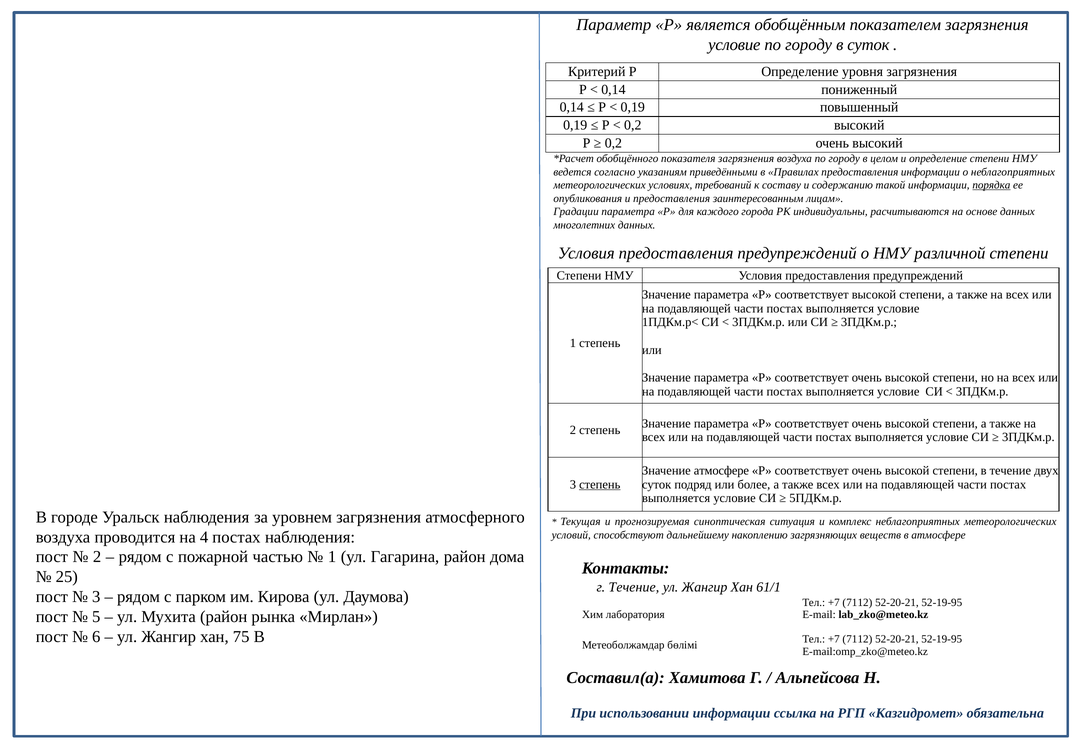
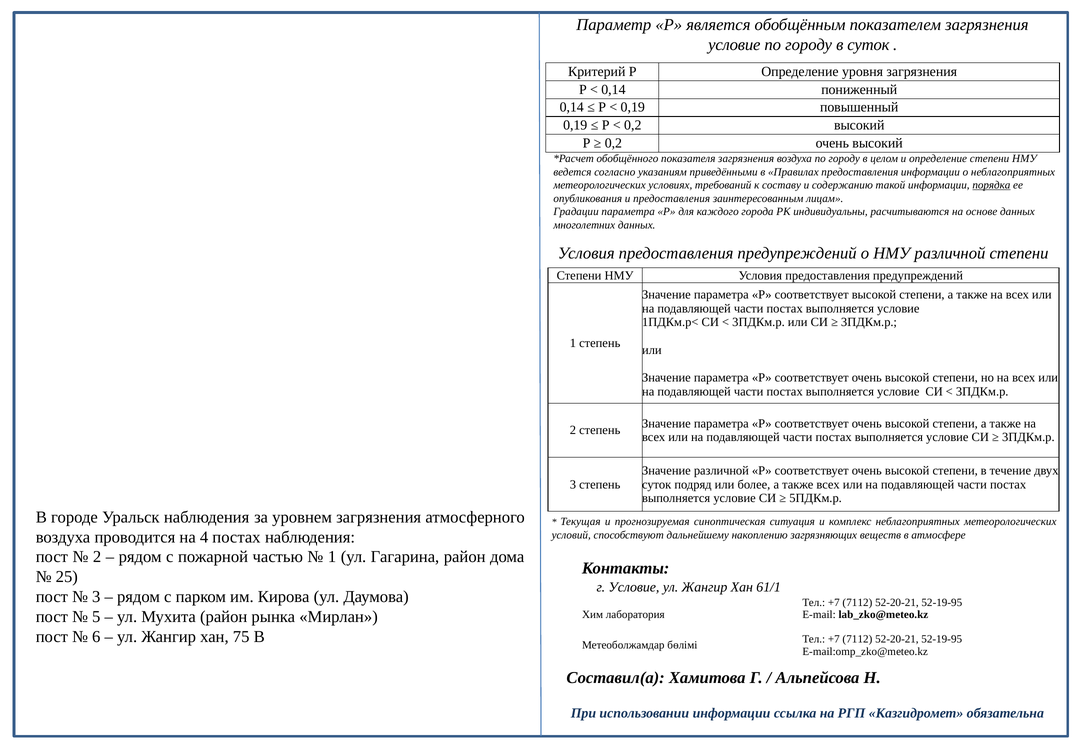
Значение атмосфере: атмосфере -> различной (721, 471)
степень underline: present -> none (600, 484)
г Течение: Течение -> Условие (634, 587)
